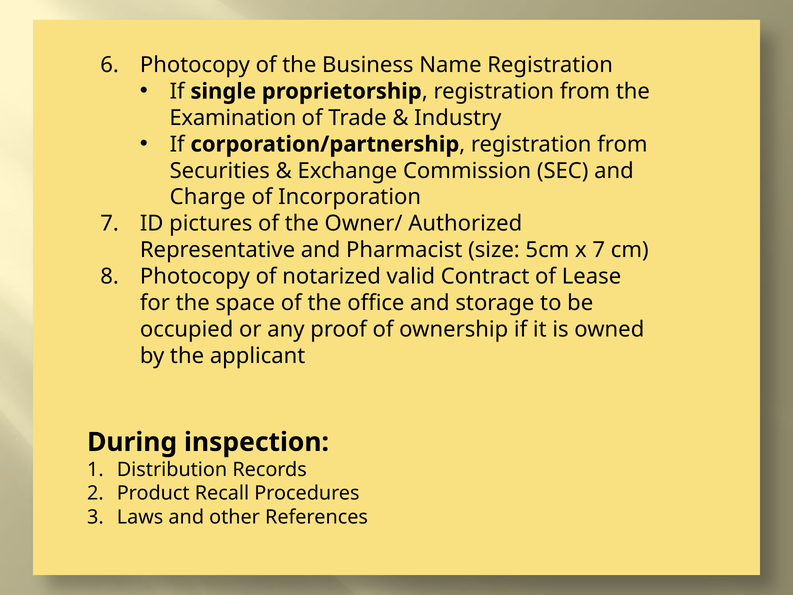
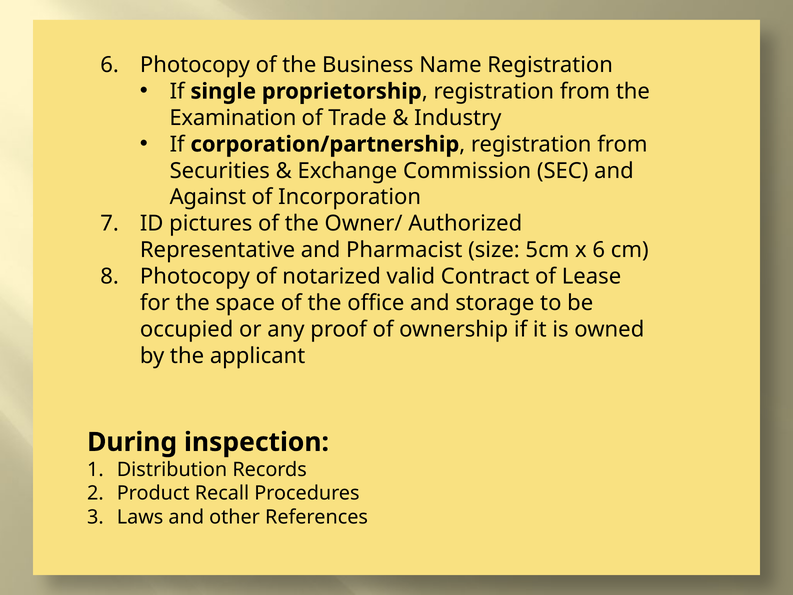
Charge: Charge -> Against (208, 197)
x 7: 7 -> 6 (599, 250)
